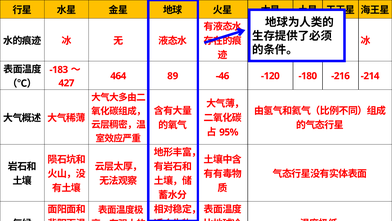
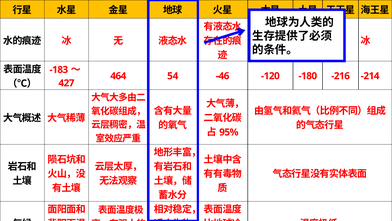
89: 89 -> 54 (173, 76)
